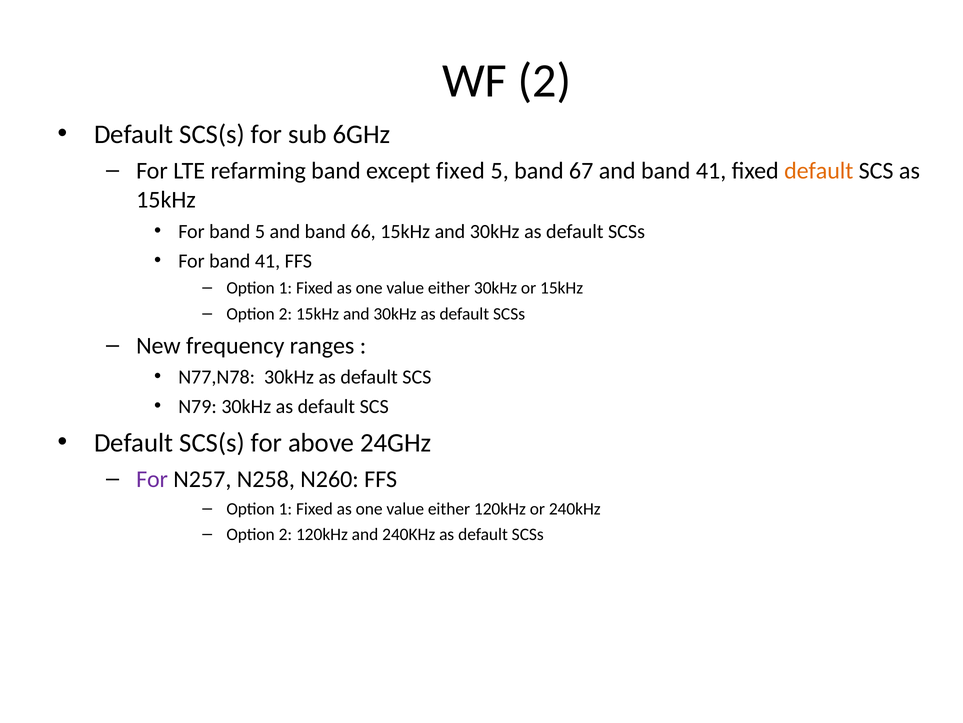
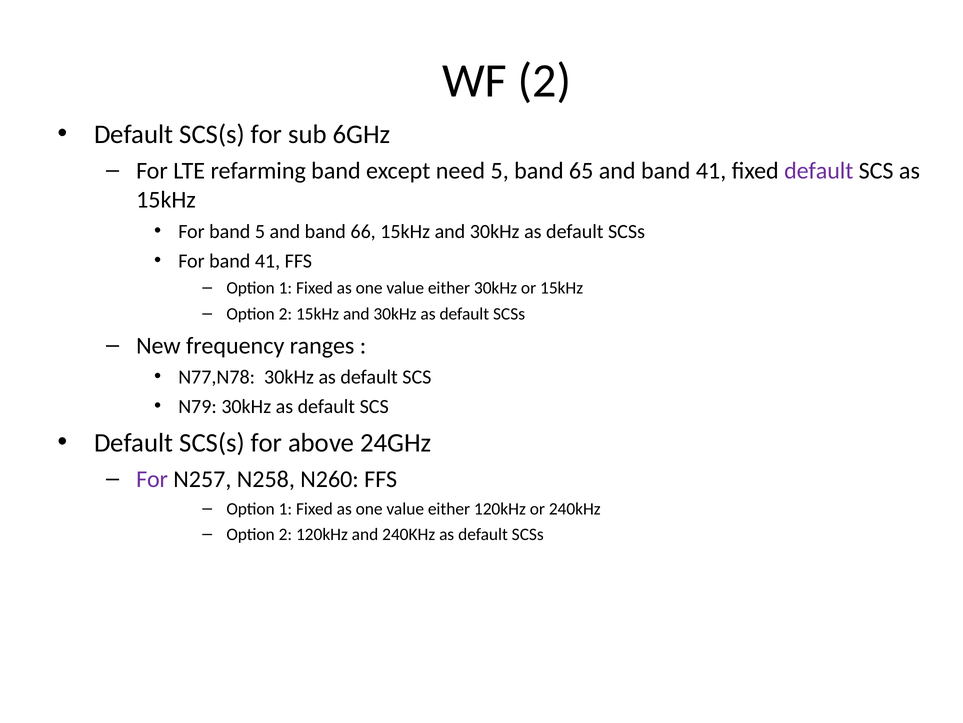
except fixed: fixed -> need (460, 171)
67: 67 -> 65 (581, 171)
default colour: orange -> purple (819, 171)
